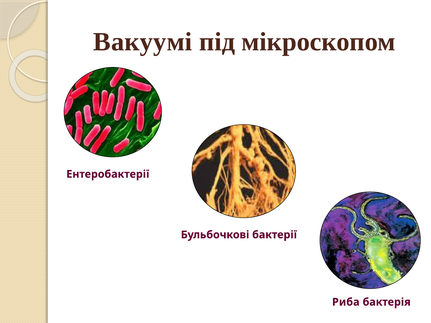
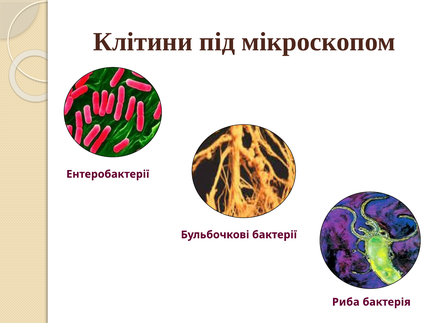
Вакуумі: Вакуумі -> Клітини (143, 42)
